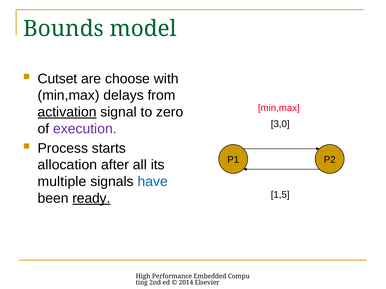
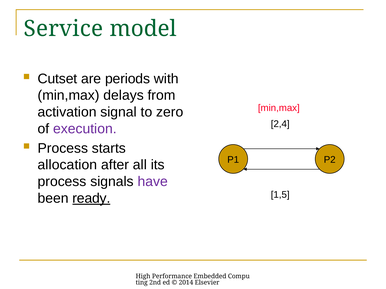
Bounds: Bounds -> Service (63, 29)
choose: choose -> periods (128, 79)
activation underline: present -> none (67, 112)
3,0: 3,0 -> 2,4 (280, 124)
multiple: multiple -> process (62, 182)
have colour: blue -> purple (153, 182)
